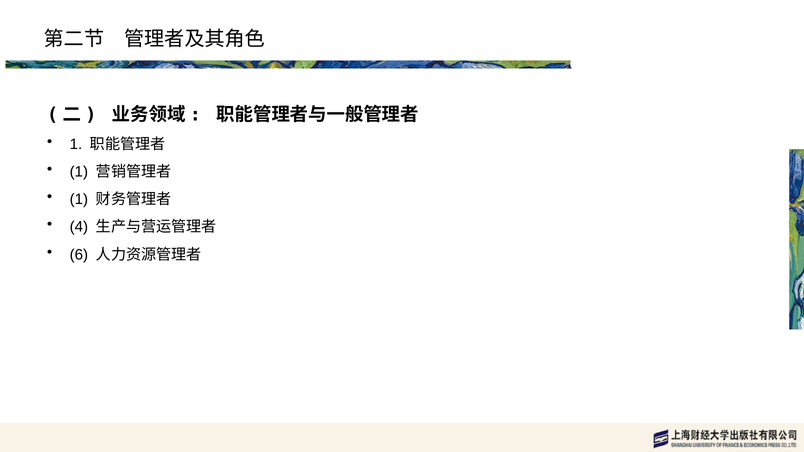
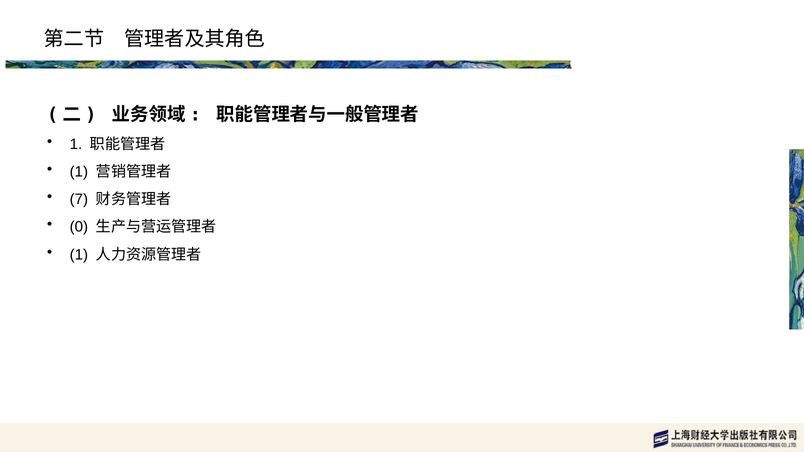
1: 1 -> 7 (79, 199)
4: 4 -> 0 (79, 227)
6: 6 -> 1 (79, 255)
